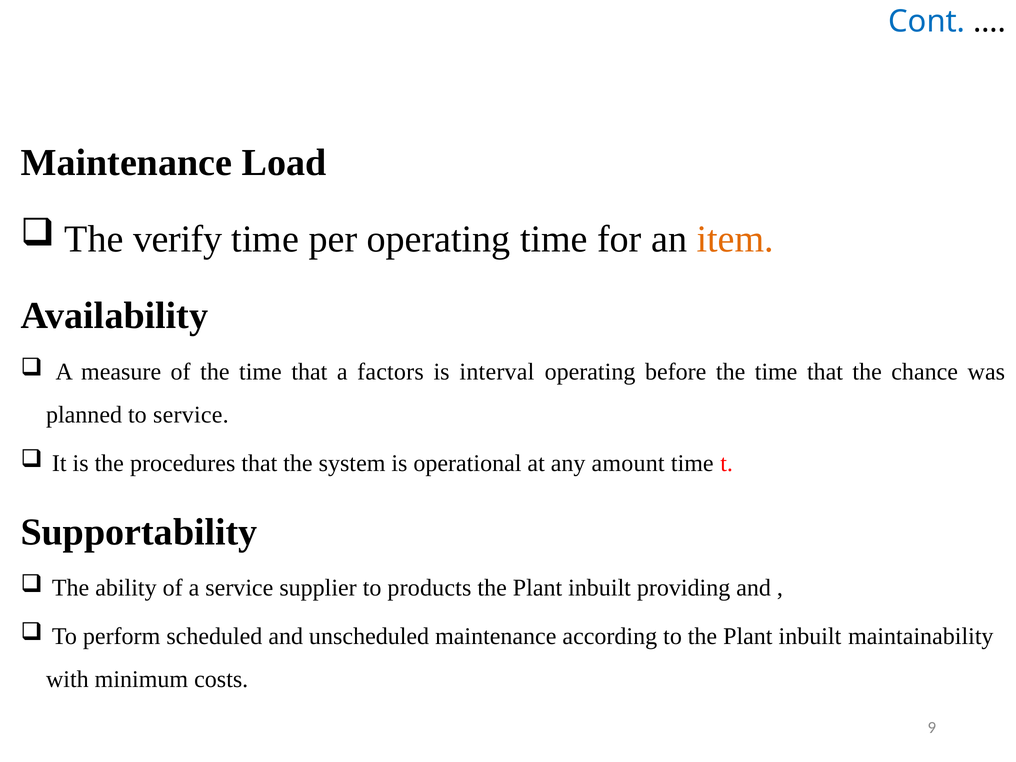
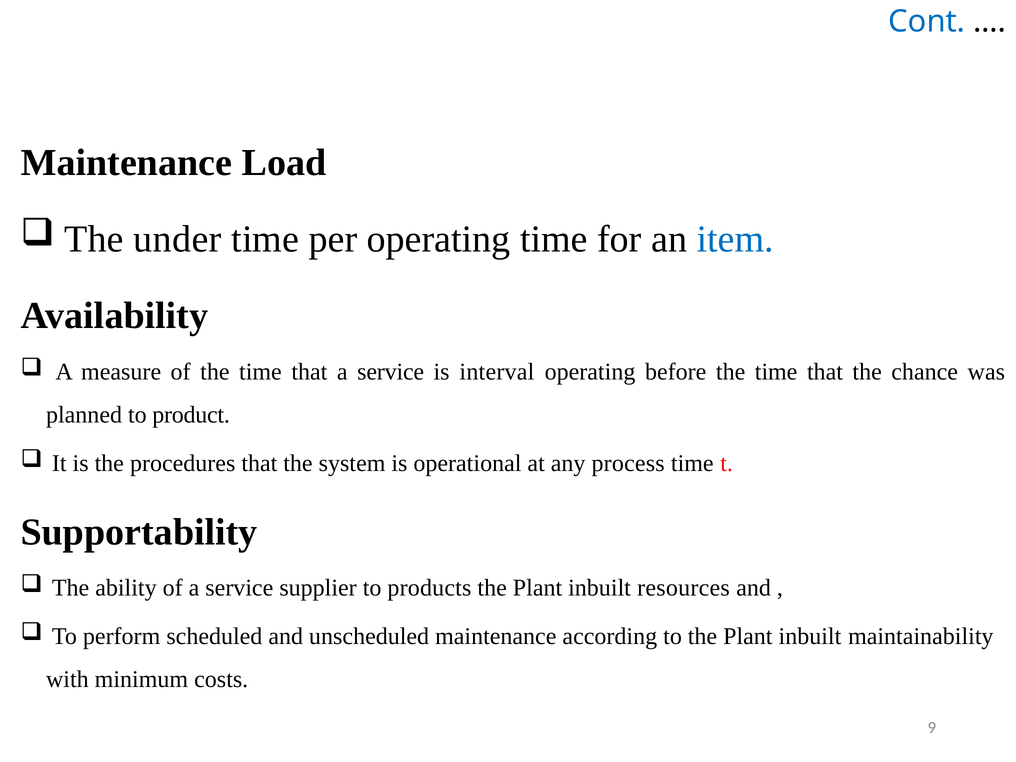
verify: verify -> under (177, 239)
item colour: orange -> blue (735, 239)
that a factors: factors -> service (391, 372)
to service: service -> product (191, 415)
amount: amount -> process (628, 463)
providing: providing -> resources (683, 588)
